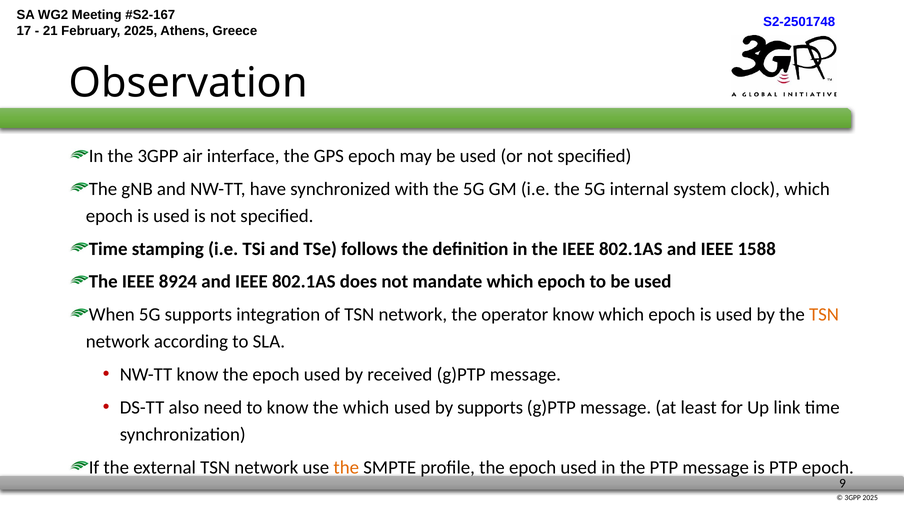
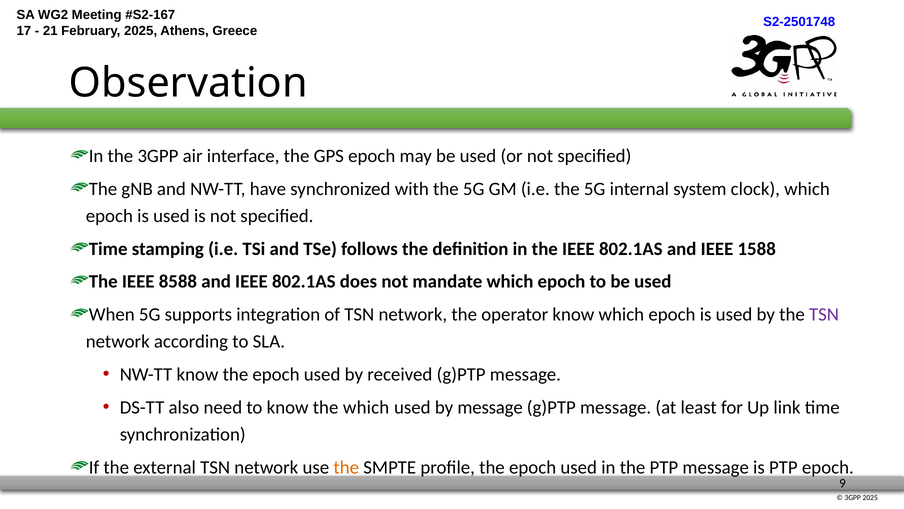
8924: 8924 -> 8588 (178, 281)
TSN colour: orange -> purple (824, 314)
by supports: supports -> message (490, 407)
